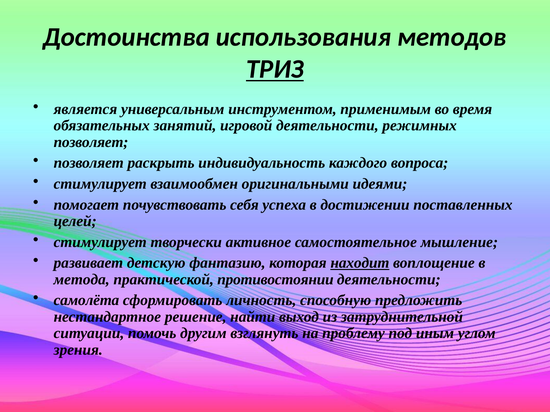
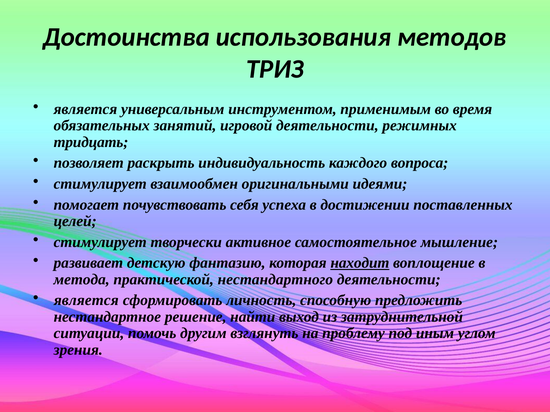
ТРИЗ underline: present -> none (275, 69)
позволяет: позволяет -> тридцать (91, 142)
противостоянии: противостоянии -> нестандартного (275, 280)
самолёта: самолёта -> является (86, 301)
